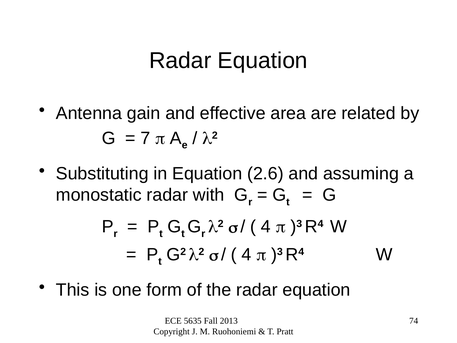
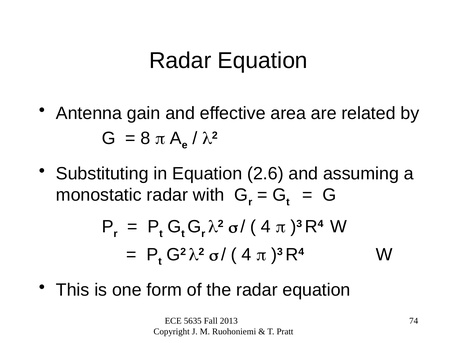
7: 7 -> 8 (145, 138)
